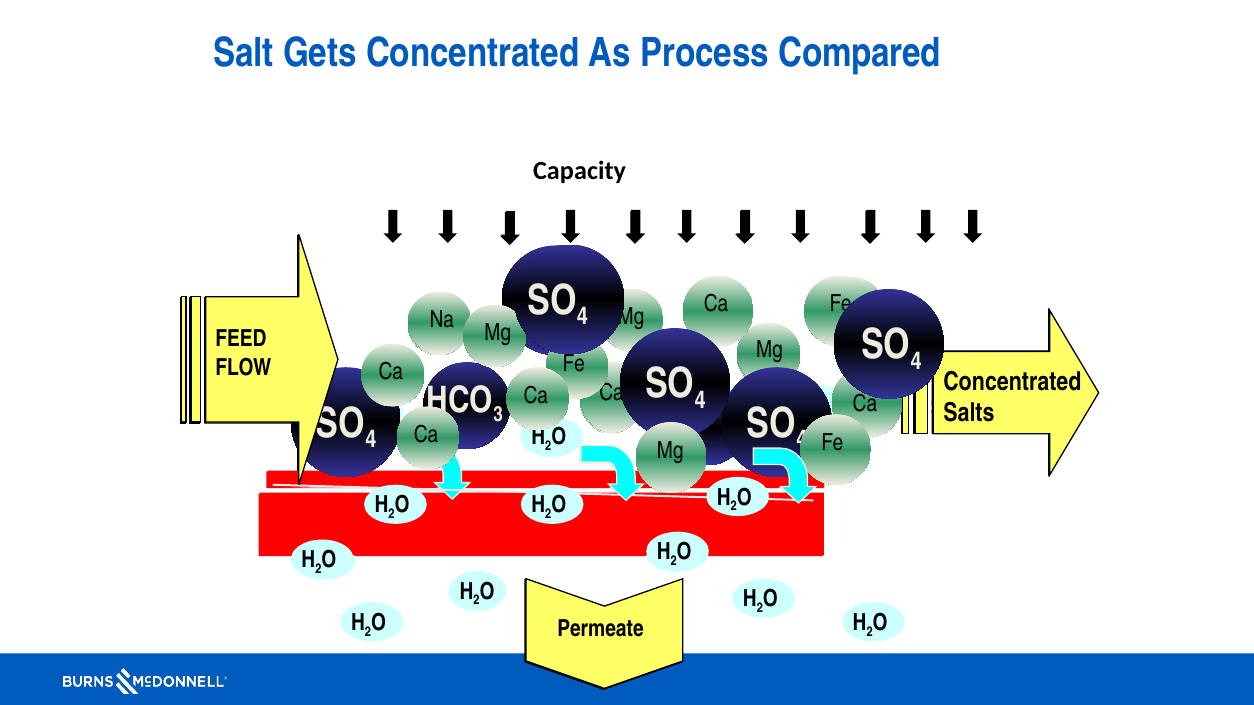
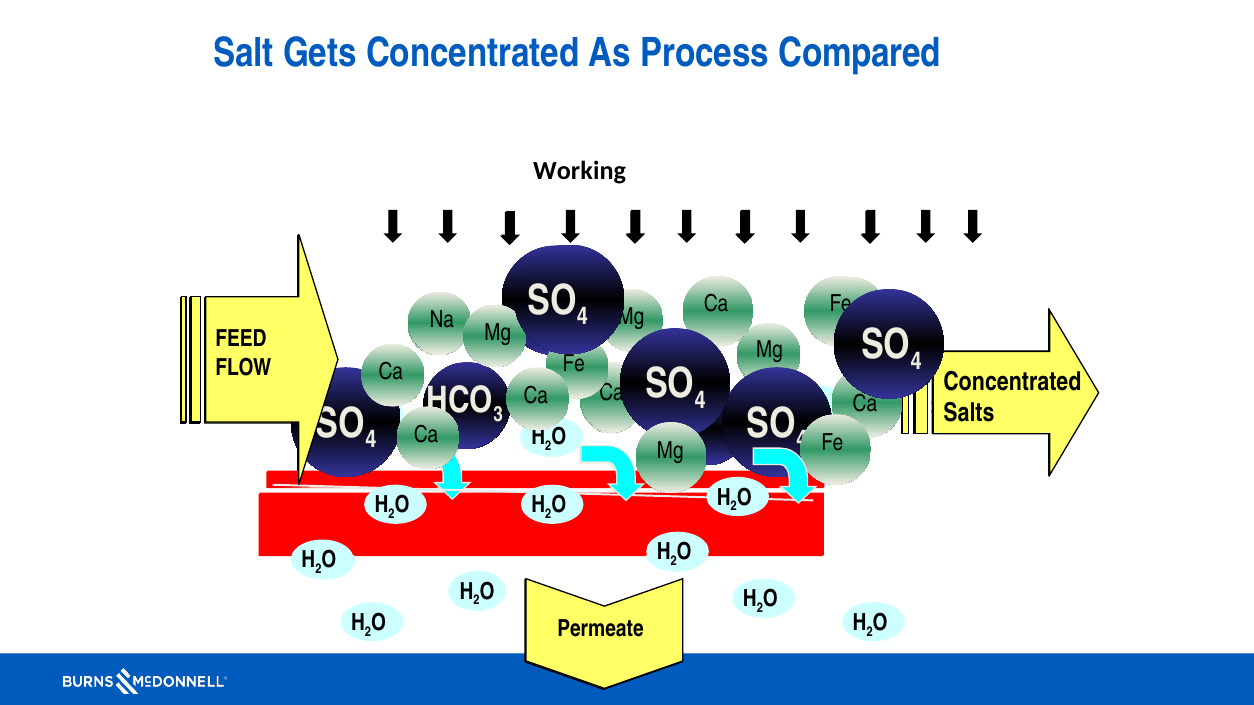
Capacity: Capacity -> Working (580, 171)
